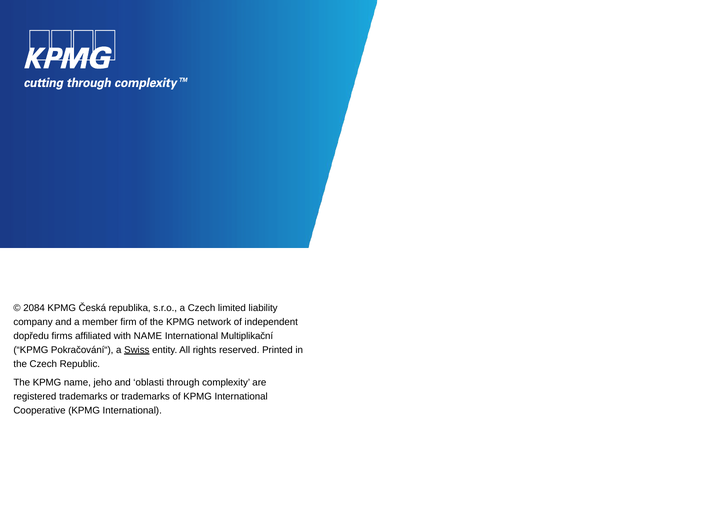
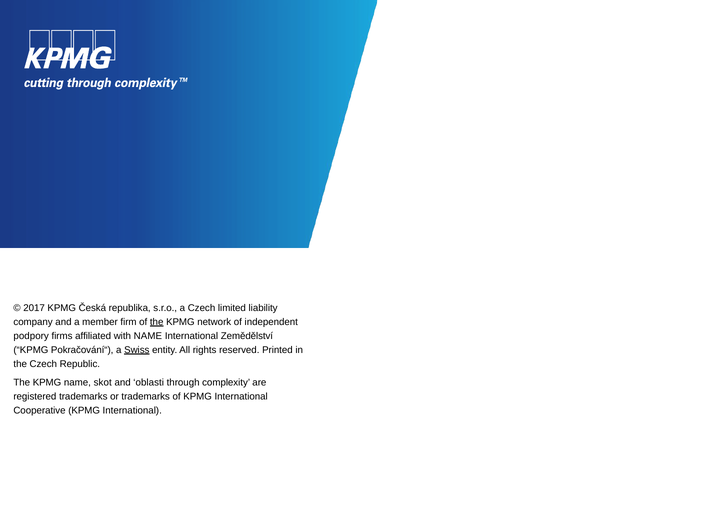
2084: 2084 -> 2017 (34, 308)
the underline: none -> present (157, 322)
dopředu: dopředu -> podpory (31, 336)
Multiplikační: Multiplikační -> Zemědělství (247, 336)
jeho: jeho -> skot (103, 382)
